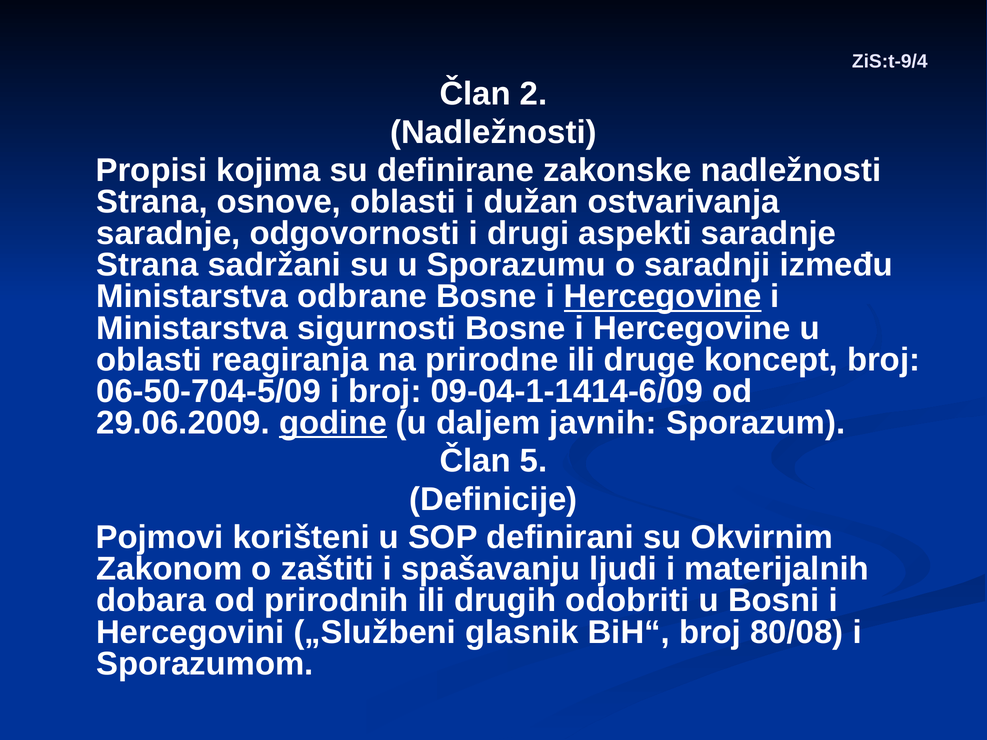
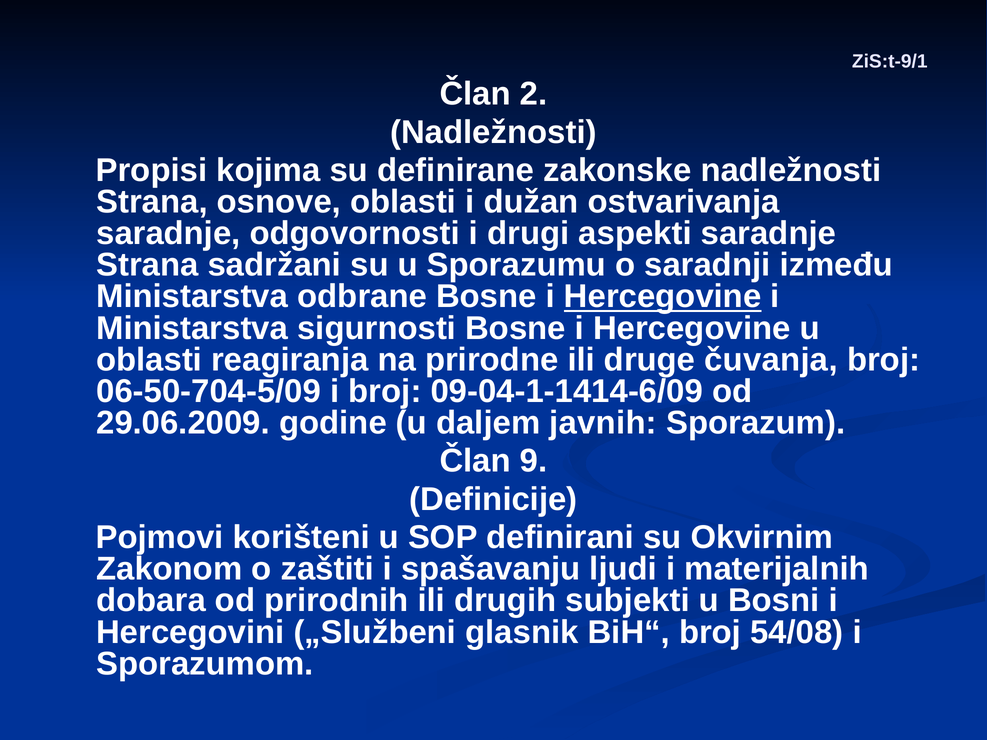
ZiS:t-9/4: ZiS:t-9/4 -> ZiS:t-9/1 (890, 61)
koncept: koncept -> čuvanja (771, 360)
godine underline: present -> none (333, 423)
5: 5 -> 9 (534, 461)
odobriti: odobriti -> subjekti (628, 601)
80/08: 80/08 -> 54/08 (797, 632)
